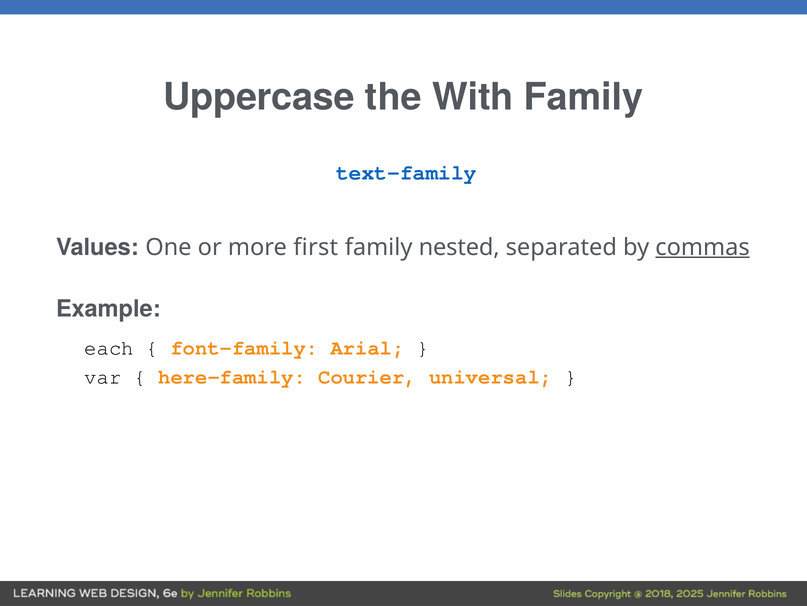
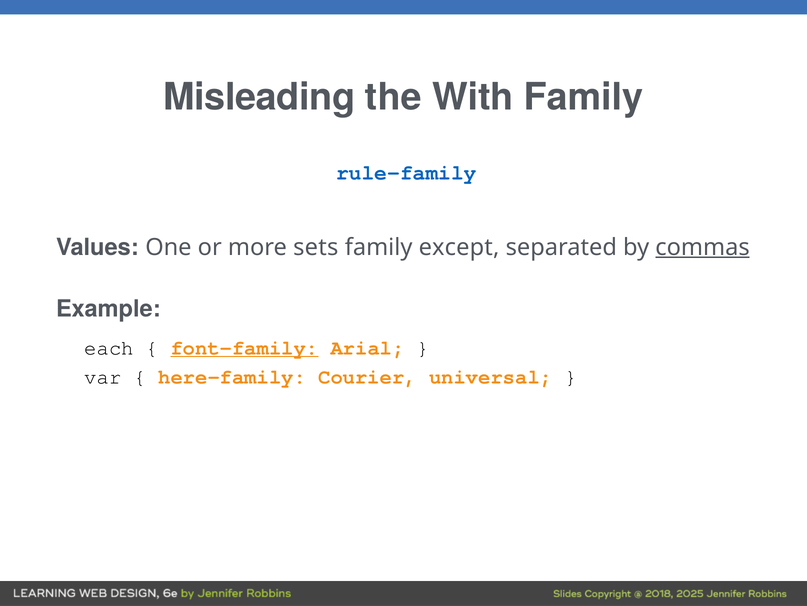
Uppercase: Uppercase -> Misleading (259, 97)
text-family: text-family -> rule-family (406, 173)
first: first -> sets (316, 247)
nested: nested -> except (459, 247)
font-family underline: none -> present (244, 347)
